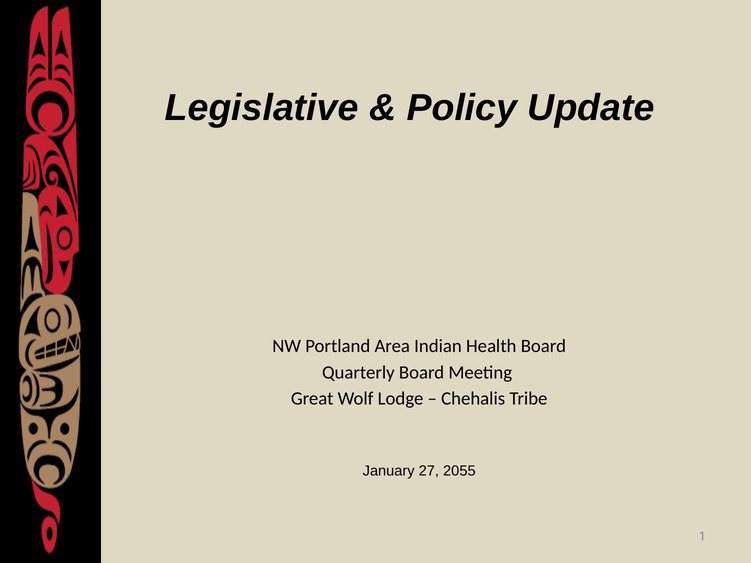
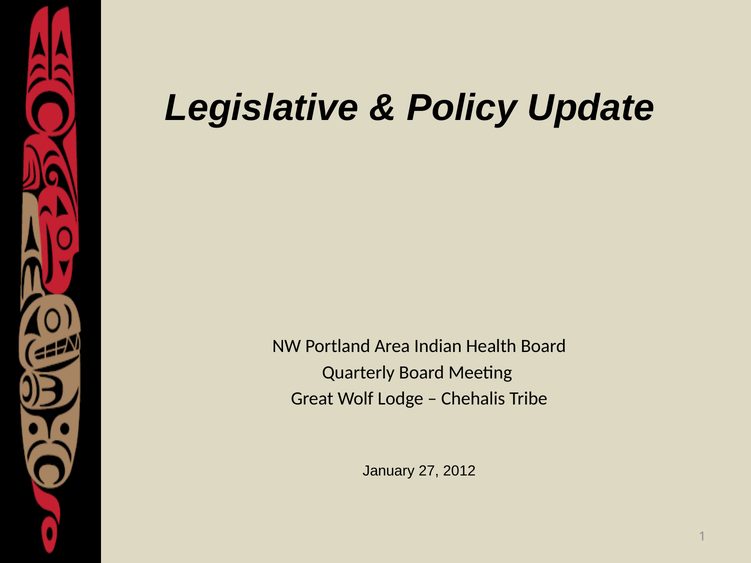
2055: 2055 -> 2012 (459, 471)
